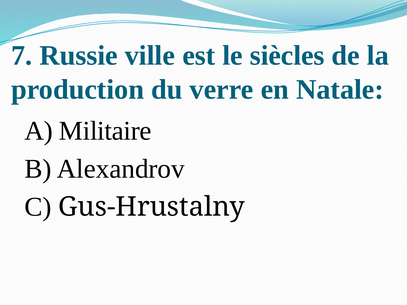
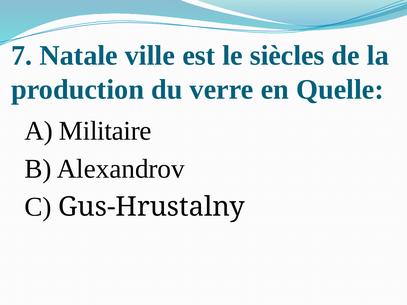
Russie: Russie -> Natale (79, 56)
Natale: Natale -> Quelle (340, 90)
